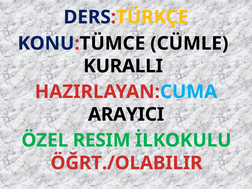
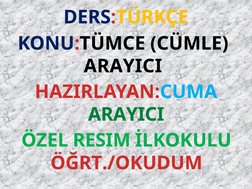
KURALLI: KURALLI -> ARAYICI (123, 66)
ARAYICI colour: black -> green (126, 114)
ÖĞRT./OLABILIR: ÖĞRT./OLABILIR -> ÖĞRT./OKUDUM (126, 163)
